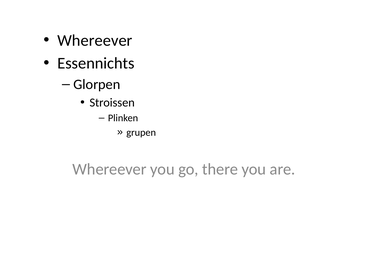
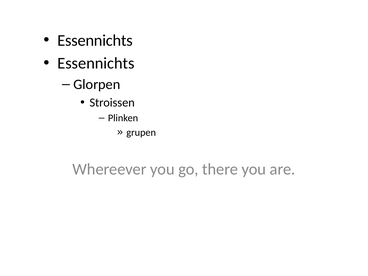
Whereever: Whereever -> Essennichts (95, 40)
